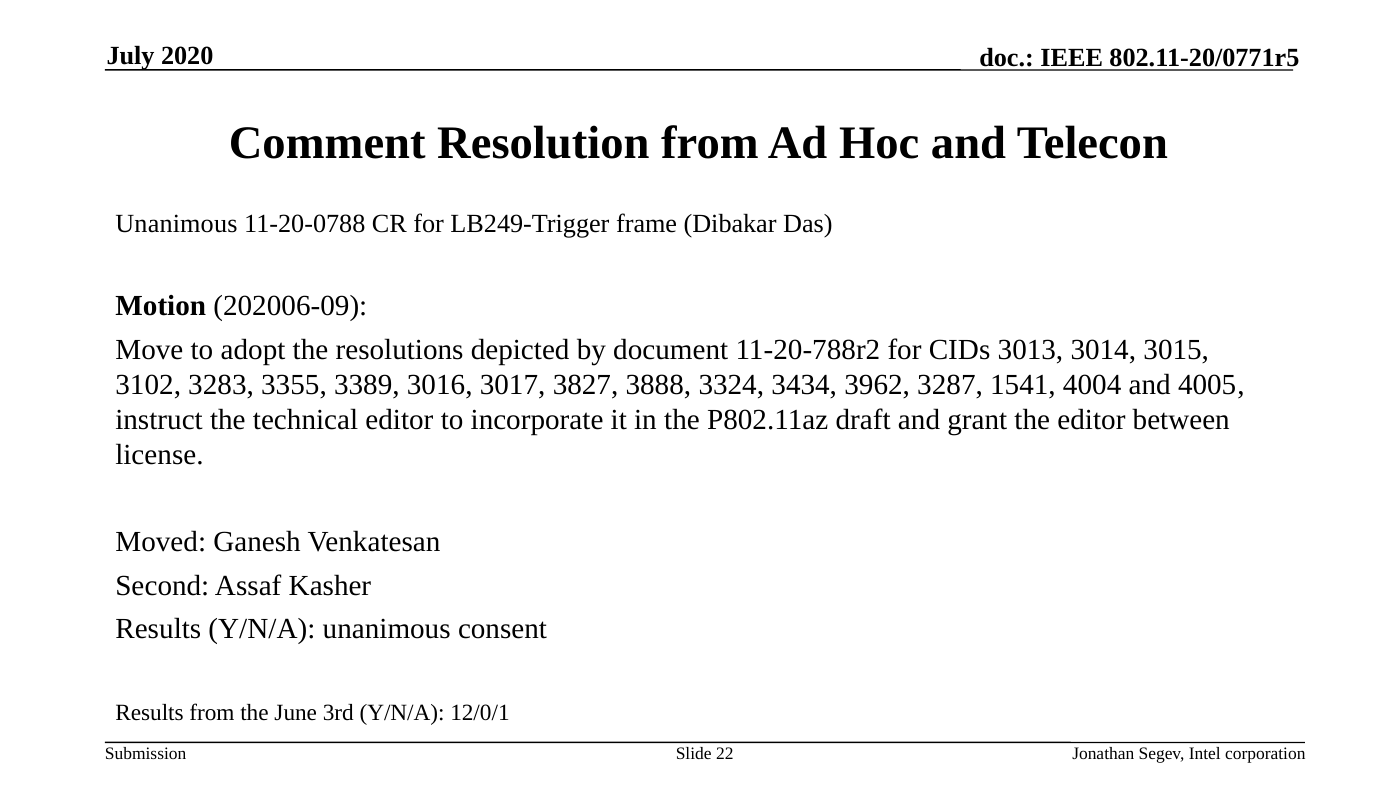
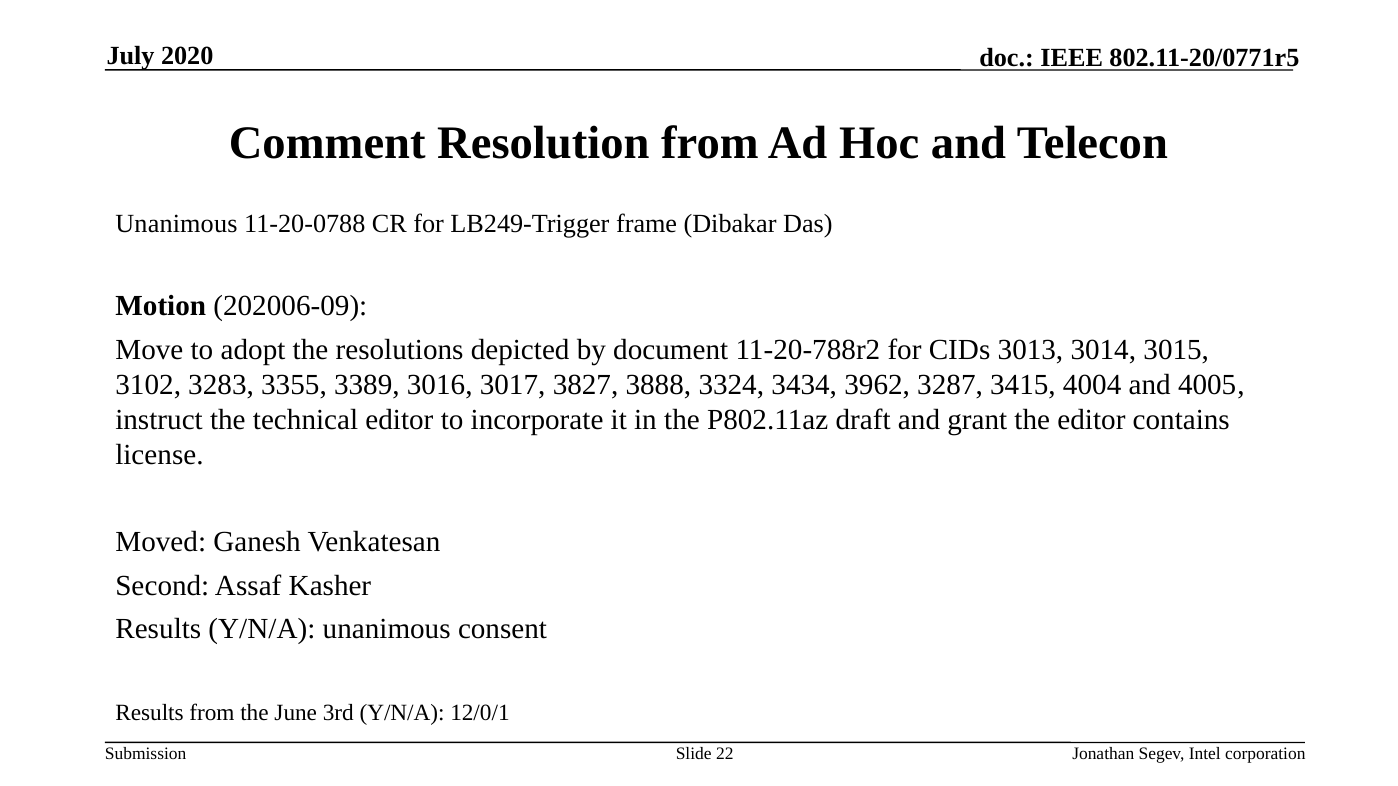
1541: 1541 -> 3415 (1023, 385)
between: between -> contains (1181, 420)
